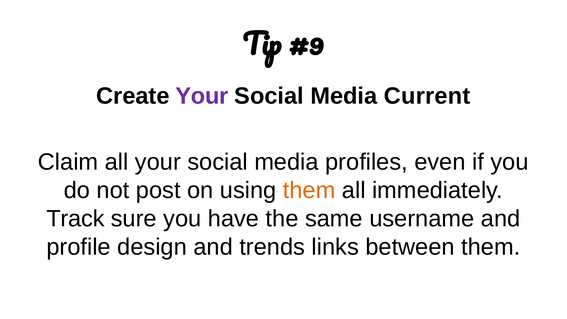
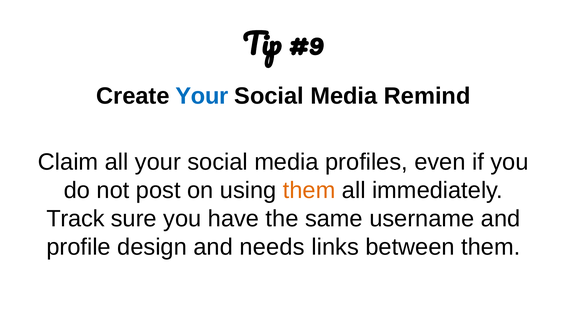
Your colour: purple -> blue (202, 96)
Current: Current -> Remind (427, 96)
trends: trends -> needs (272, 247)
